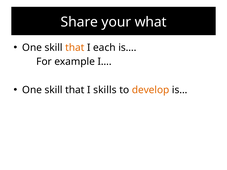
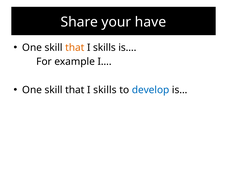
what: what -> have (150, 22)
each: each -> skills (104, 48)
develop colour: orange -> blue (151, 90)
